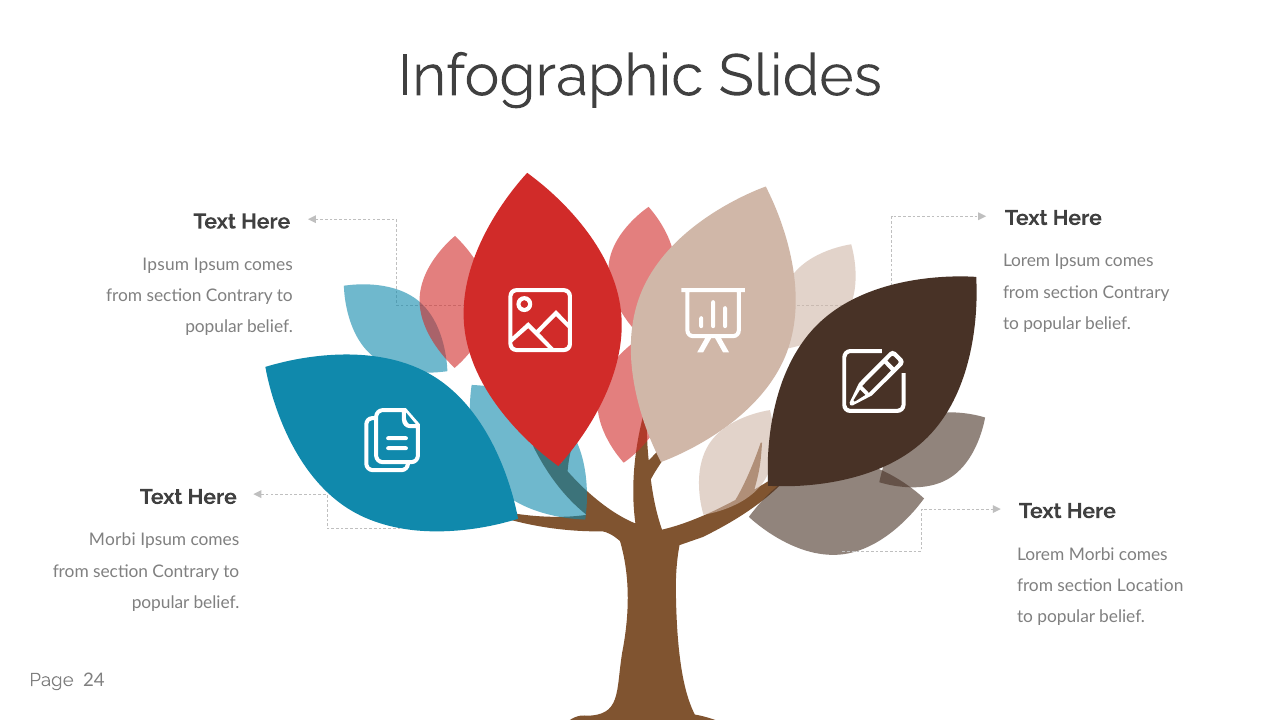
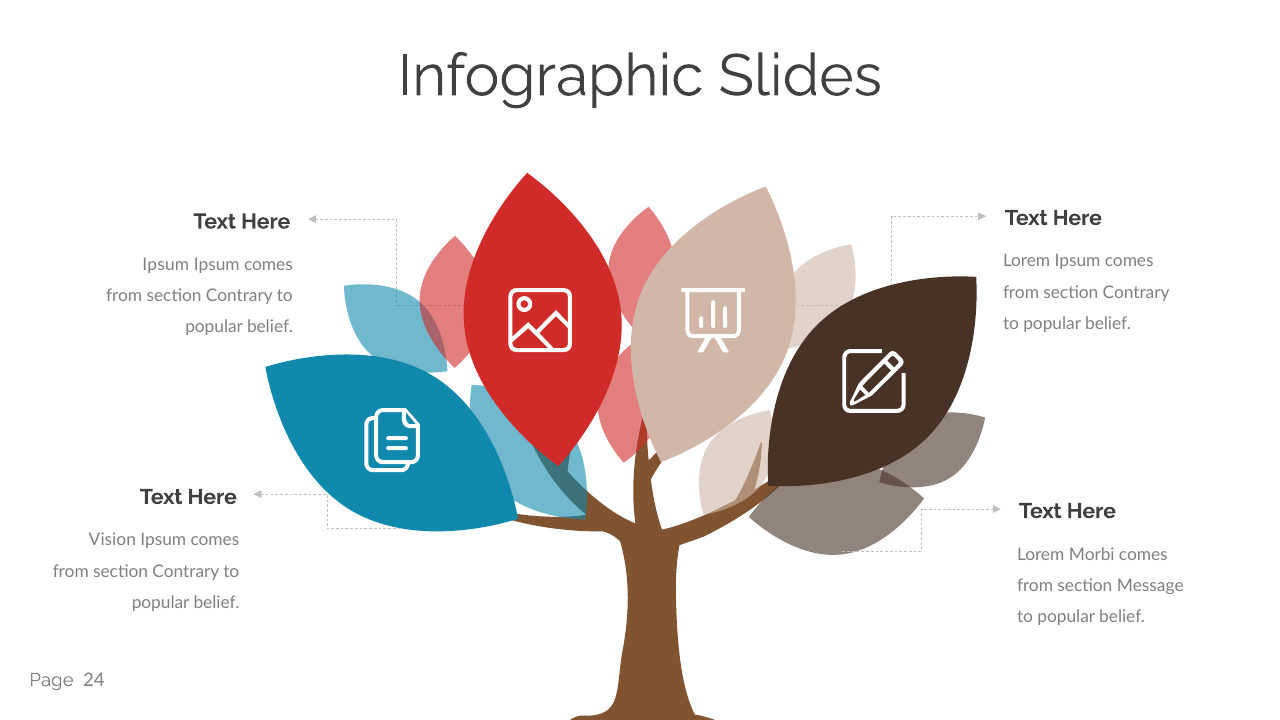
Morbi: Morbi -> Vision (112, 540)
Location: Location -> Message (1150, 586)
